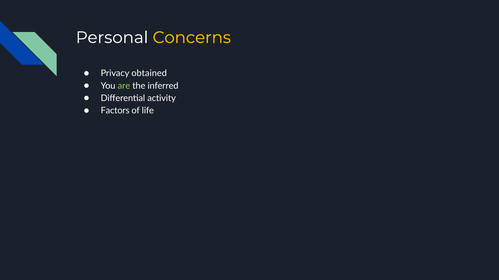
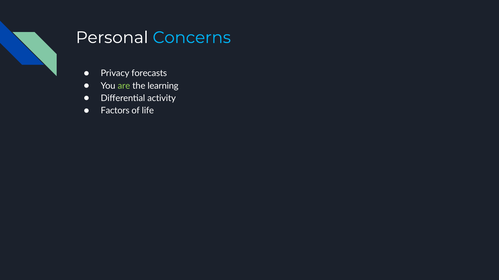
Concerns colour: yellow -> light blue (192, 38)
obtained: obtained -> forecasts (149, 74)
inferred: inferred -> learning (163, 86)
